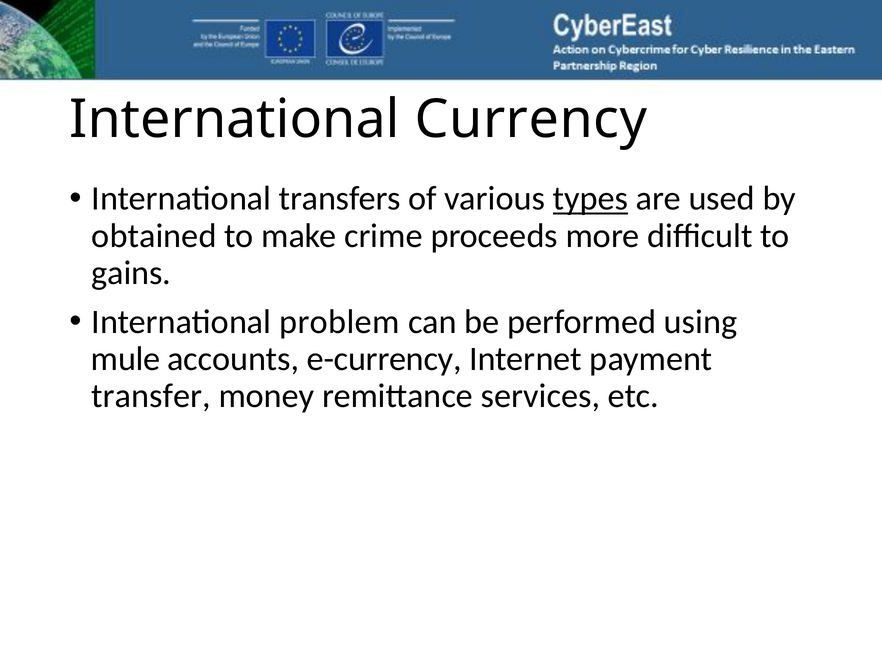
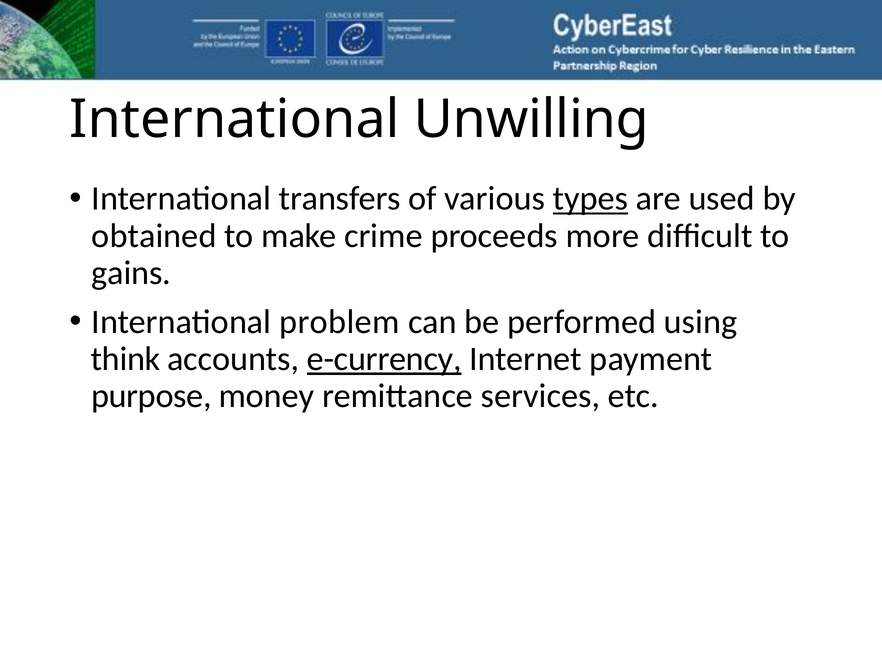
Currency: Currency -> Unwilling (531, 119)
mule: mule -> think (126, 359)
e-currency underline: none -> present (384, 359)
transfer: transfer -> purpose (151, 396)
